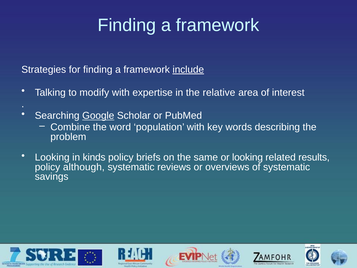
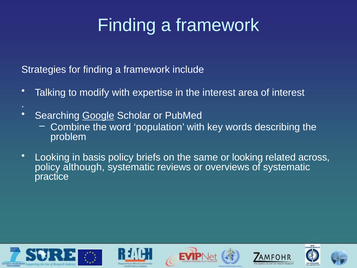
include underline: present -> none (188, 70)
the relative: relative -> interest (219, 93)
kinds: kinds -> basis (94, 157)
results: results -> across (314, 157)
savings: savings -> practice (52, 176)
